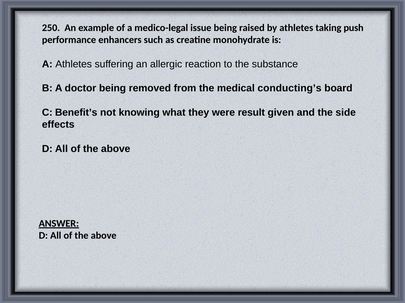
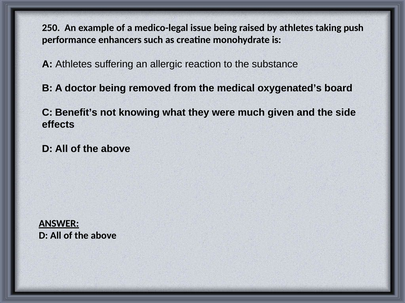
conducting’s: conducting’s -> oxygenated’s (290, 89)
result: result -> much (251, 113)
